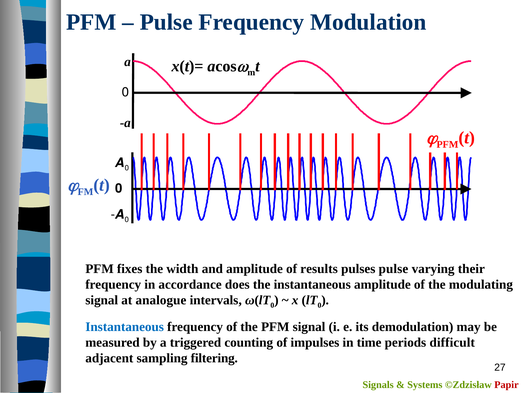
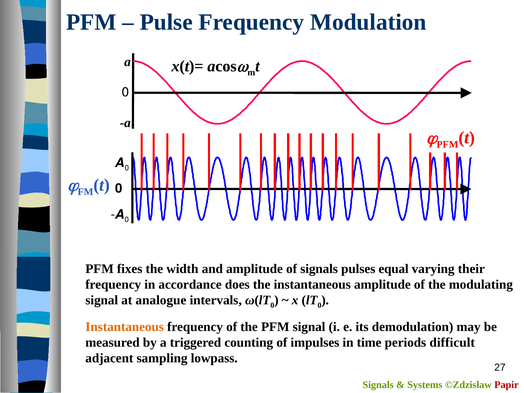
of results: results -> signals (319, 269)
pulses pulse: pulse -> equal (394, 269)
Instantaneous colour: blue -> orange (125, 327)
filtering: filtering -> lowpass (214, 358)
